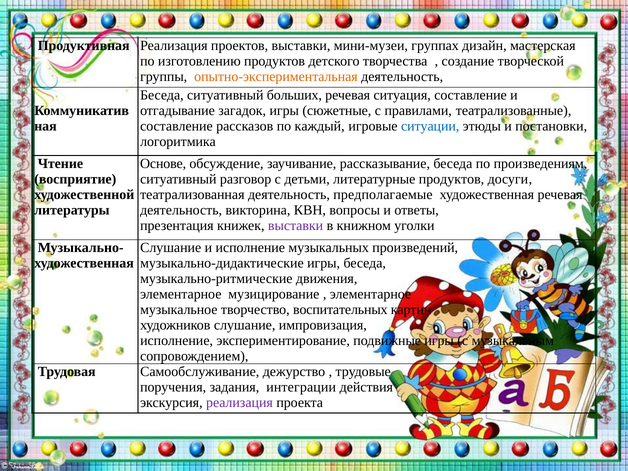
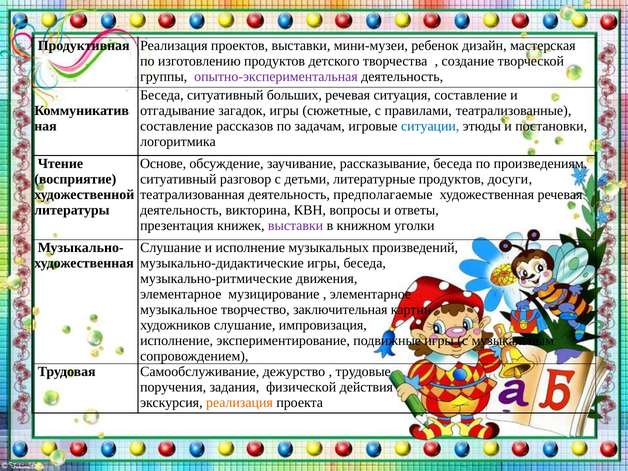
группах: группах -> ребенок (435, 46)
опытно-экспериментальная colour: orange -> purple (276, 77)
каждый: каждый -> задачам (320, 126)
воспитательных: воспитательных -> заключительная (340, 309)
интеграции: интеграции -> физической (301, 387)
реализация colour: purple -> orange (239, 403)
